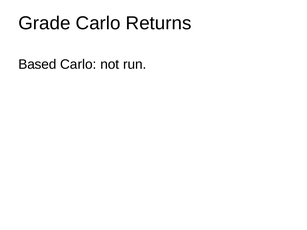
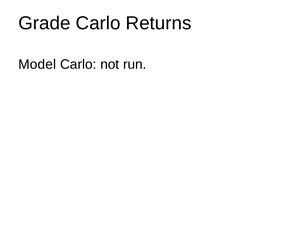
Based: Based -> Model (37, 64)
